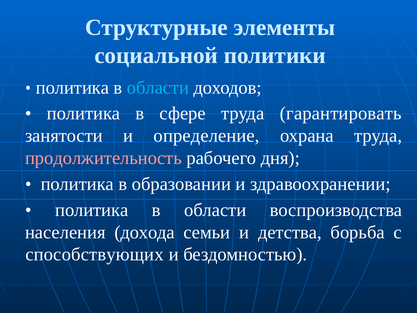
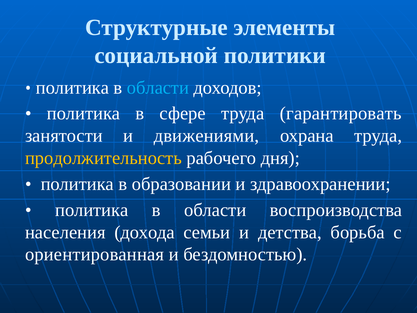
определение: определение -> движениями (207, 136)
продолжительность colour: pink -> yellow (103, 158)
способствующих: способствующих -> ориентированная (95, 254)
